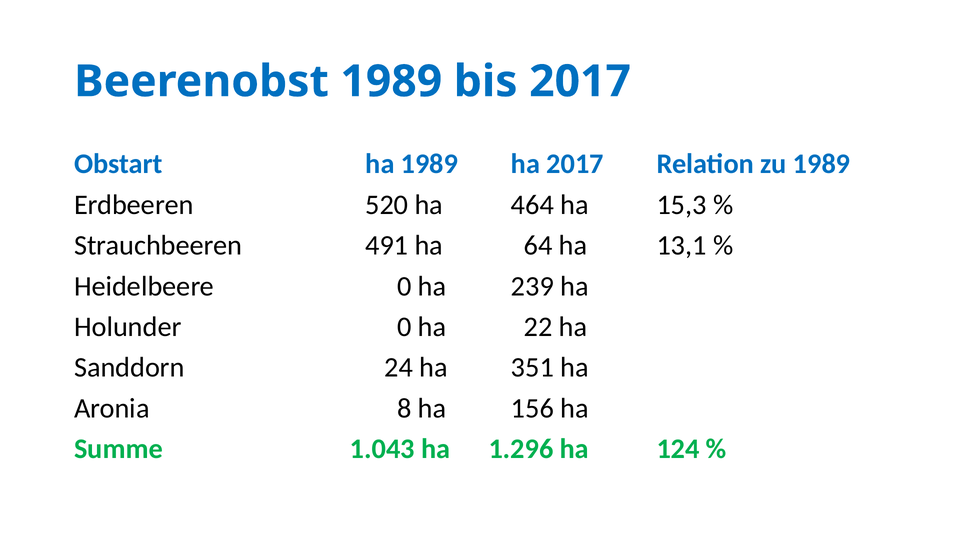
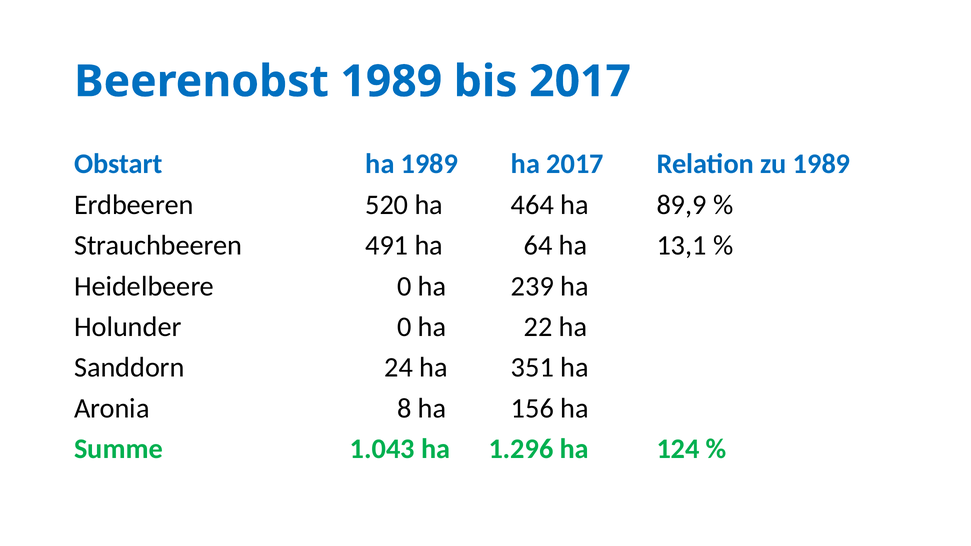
15,3: 15,3 -> 89,9 (682, 205)
